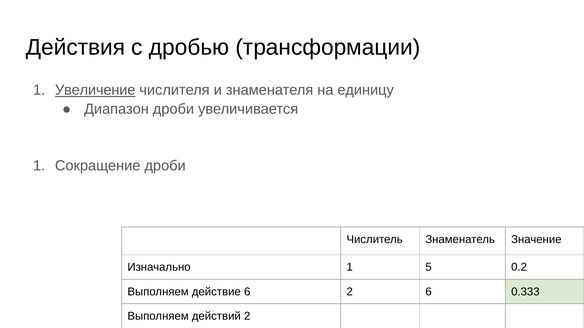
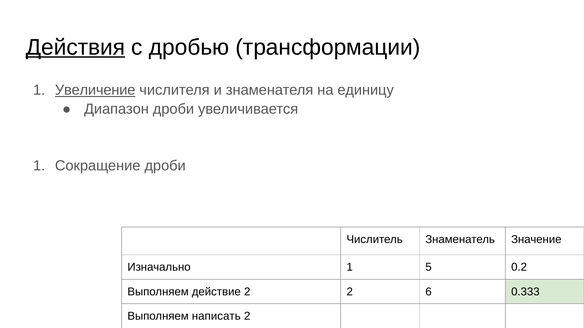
Действия underline: none -> present (75, 47)
действие 6: 6 -> 2 (247, 292)
действий: действий -> написать (216, 317)
